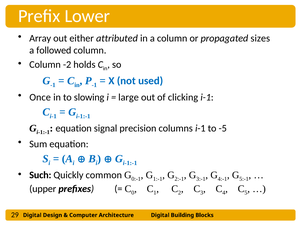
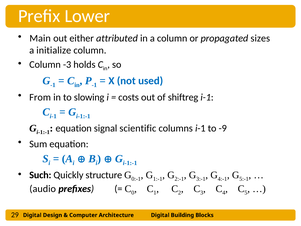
Array: Array -> Main (40, 38)
followed: followed -> initialize (54, 50)
-2: -2 -> -3 (67, 64)
Once: Once -> From (40, 97)
large: large -> costs (129, 97)
clicking: clicking -> shiftreg (183, 97)
precision: precision -> scientific (138, 128)
-5: -5 -> -9 (223, 128)
common: common -> structure (104, 175)
upper: upper -> audio (43, 189)
